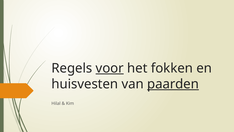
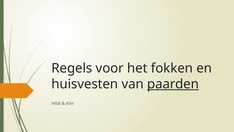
voor underline: present -> none (110, 68)
